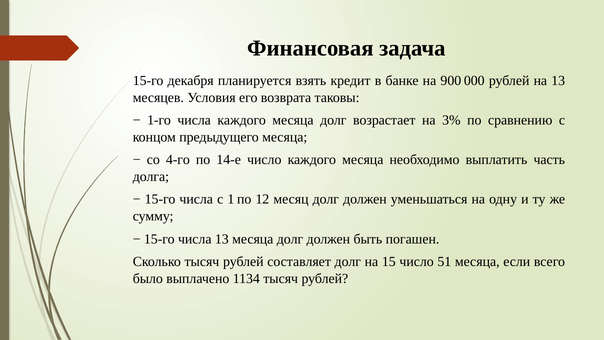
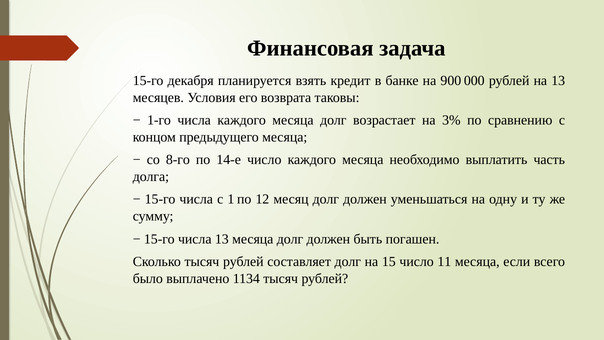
4-го: 4-го -> 8-го (178, 160)
51: 51 -> 11 (444, 262)
